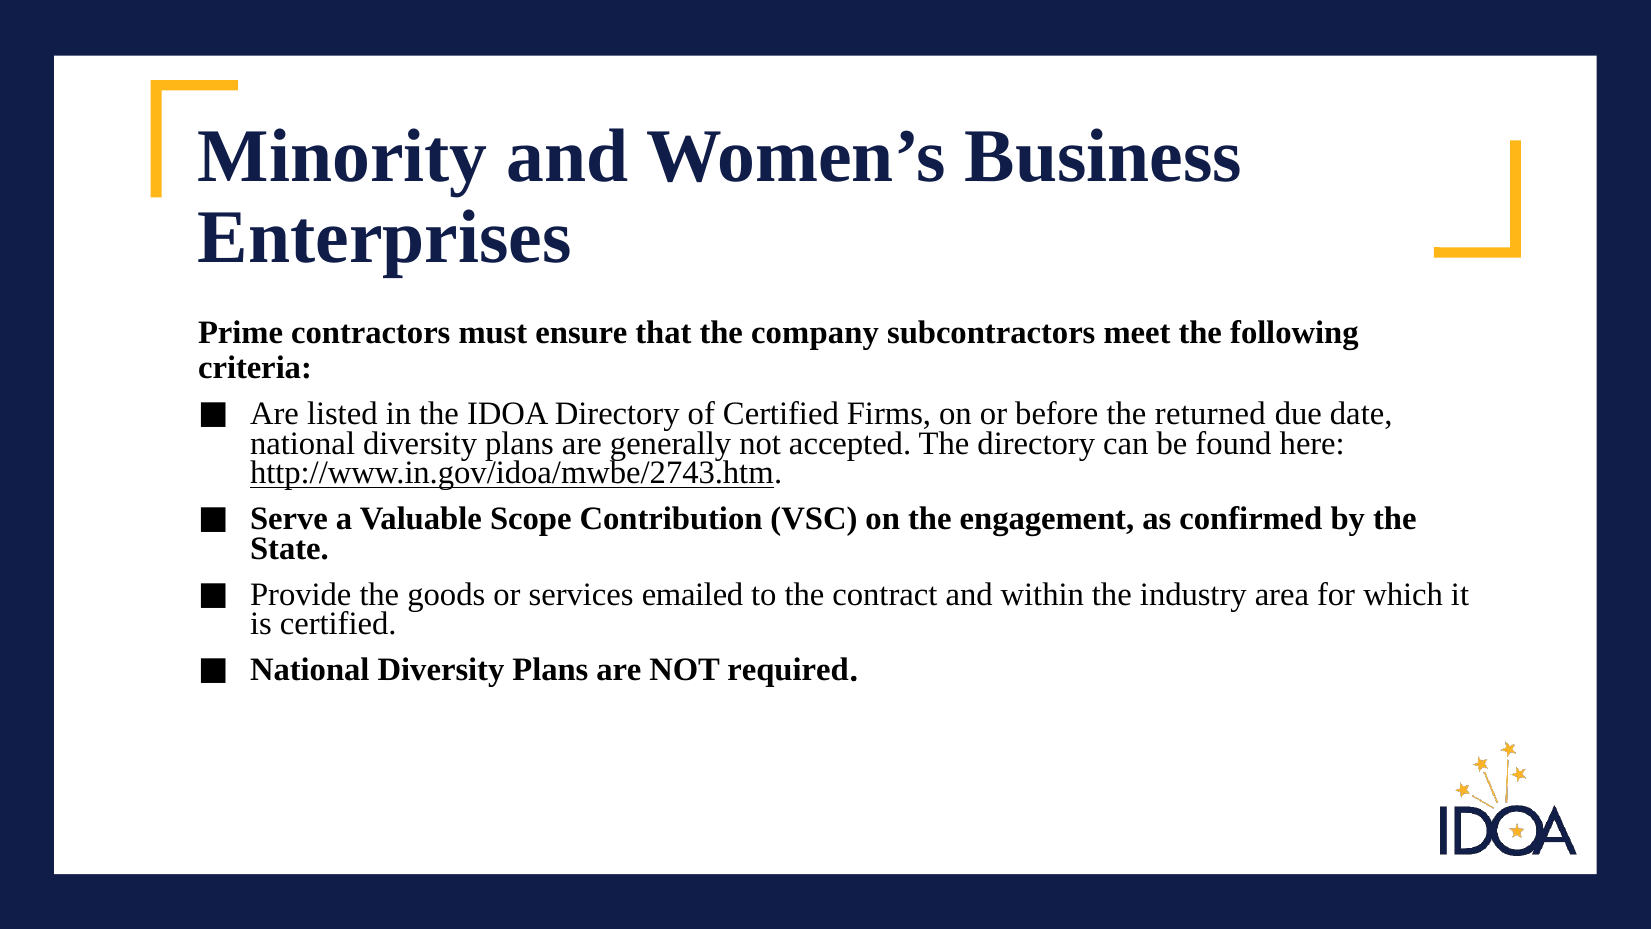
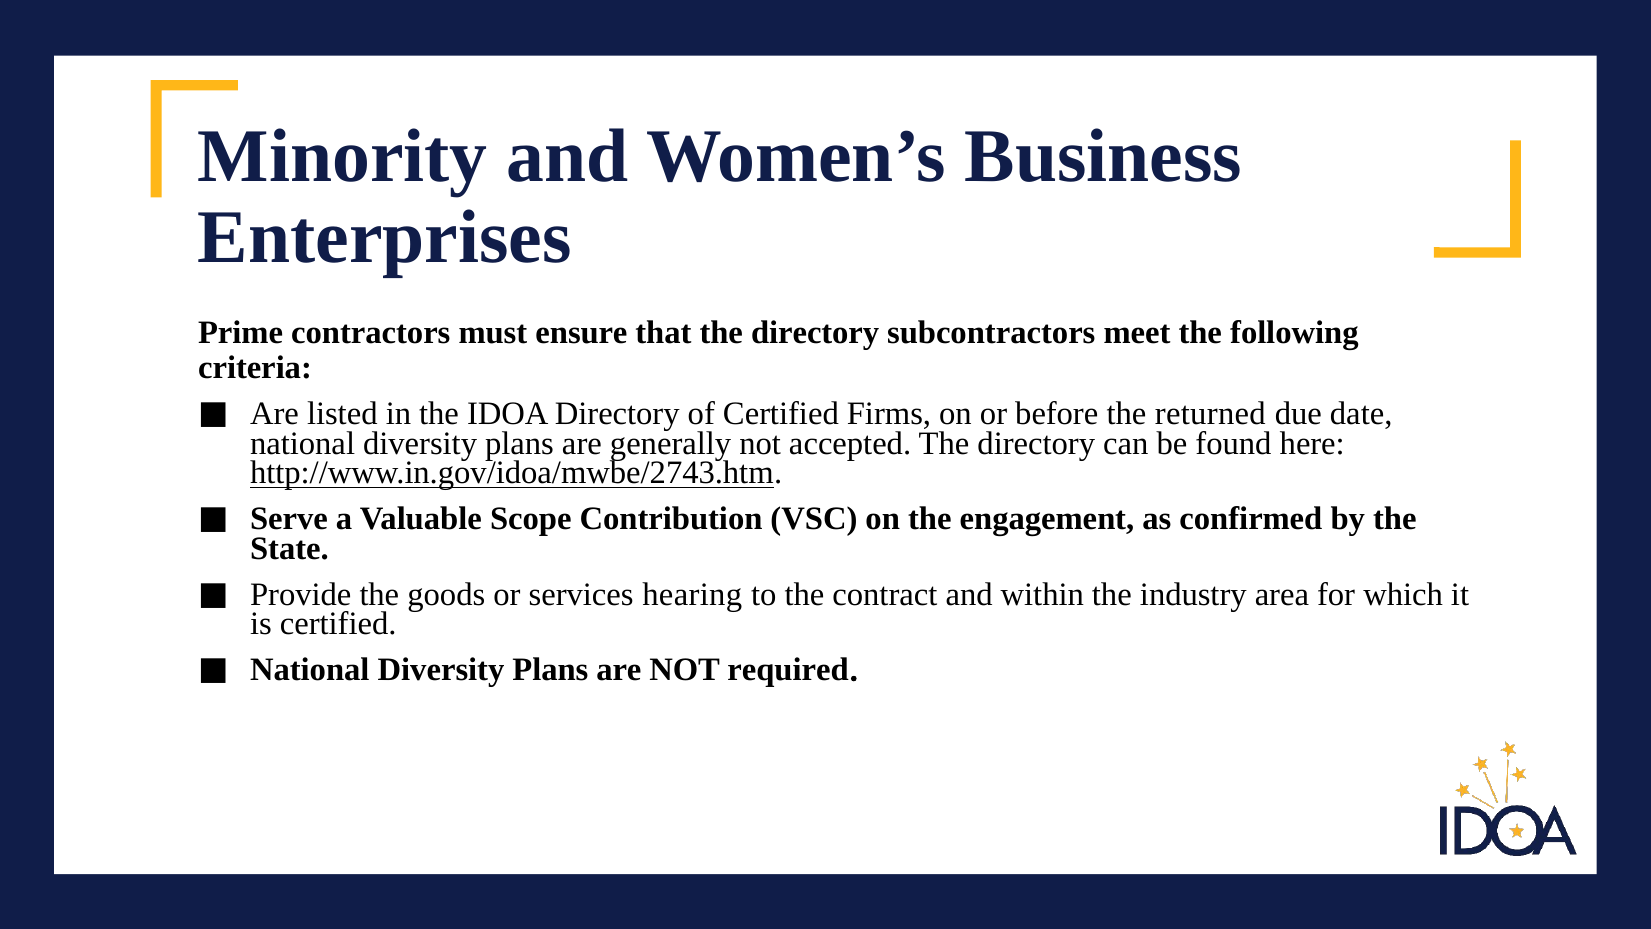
that the company: company -> directory (815, 333)
emailed: emailed -> hearing (692, 594)
